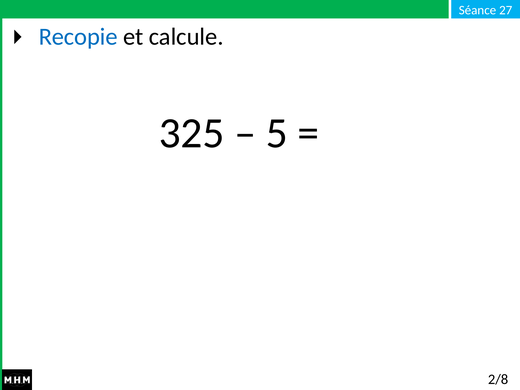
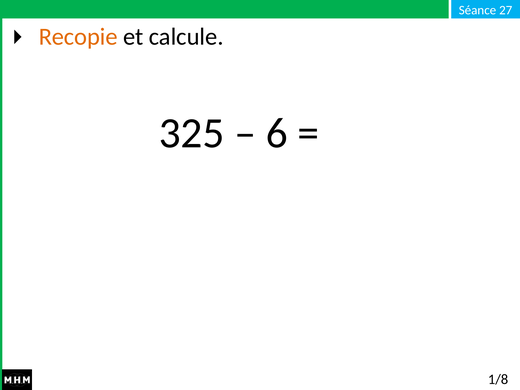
Recopie colour: blue -> orange (78, 37)
5: 5 -> 6 (277, 133)
2/8: 2/8 -> 1/8 (498, 379)
